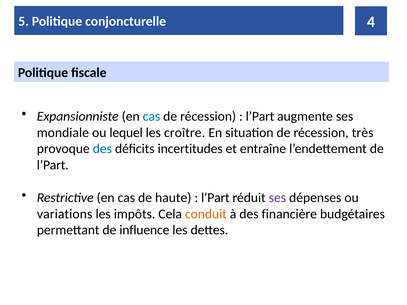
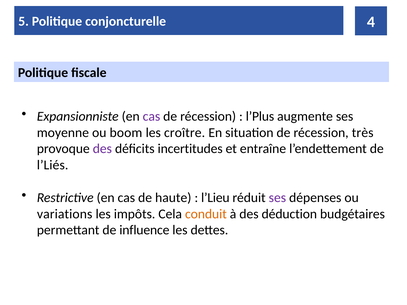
cas colour: blue -> purple (151, 116)
l’Part: l’Part -> l’Plus (260, 116)
mondiale: mondiale -> moyenne (63, 133)
lequel: lequel -> boom (126, 133)
des colour: blue -> purple (102, 149)
l’Part: l’Part -> l’Liés (53, 165)
l’Part: l’Part -> l’Lieu (215, 198)
financière: financière -> déduction (289, 214)
